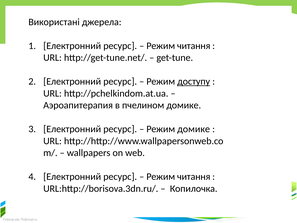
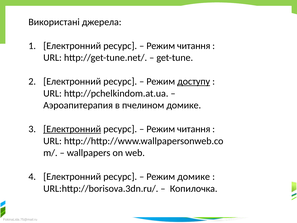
Електронний underline: none -> present (72, 129)
домике: домике -> читання (194, 129)
читання: читання -> домике (194, 176)
